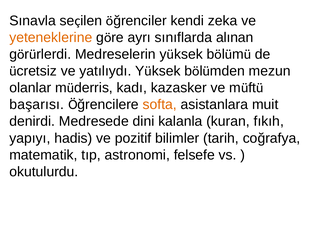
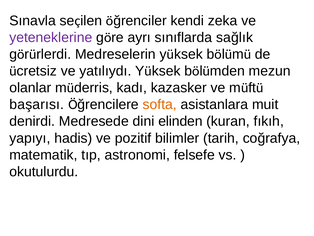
yeteneklerine colour: orange -> purple (51, 37)
alınan: alınan -> sağlık (235, 37)
kalanla: kalanla -> elinden (180, 121)
